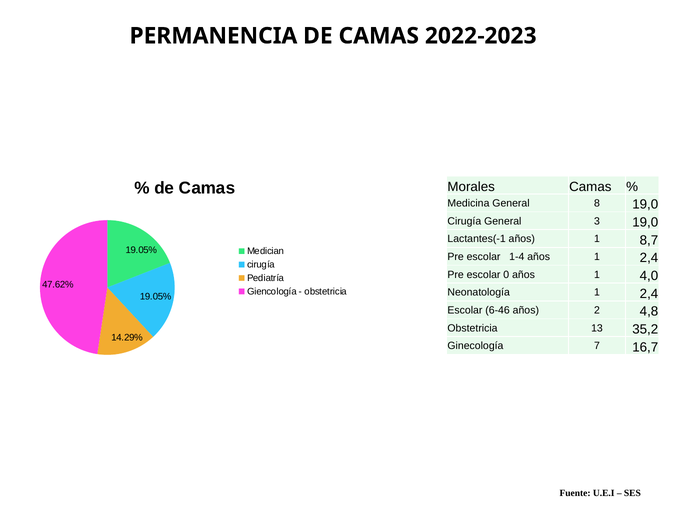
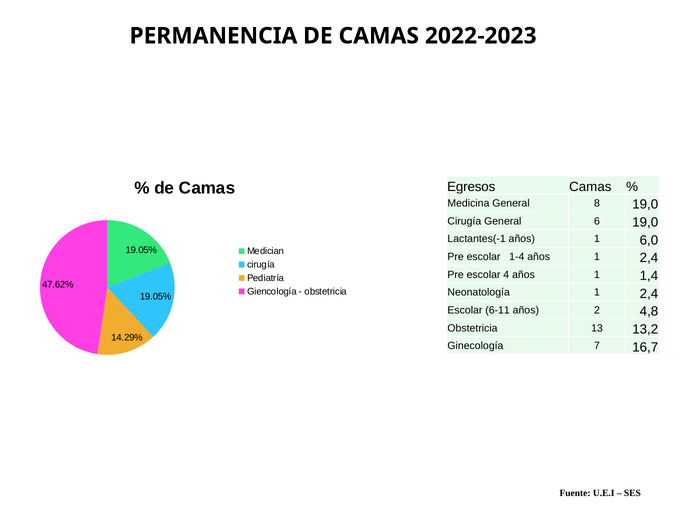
Morales: Morales -> Egresos (471, 187)
3: 3 -> 6 (597, 221)
8,7: 8,7 -> 6,0 (649, 240)
0: 0 -> 4 (506, 275)
4,0: 4,0 -> 1,4 (649, 276)
6-46: 6-46 -> 6-11 (498, 310)
35,2: 35,2 -> 13,2 (645, 329)
